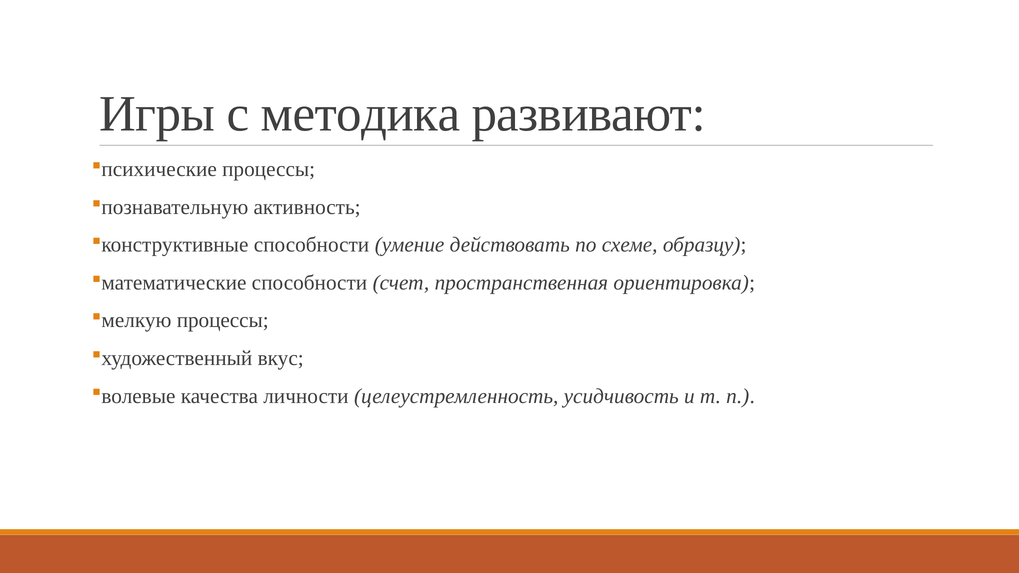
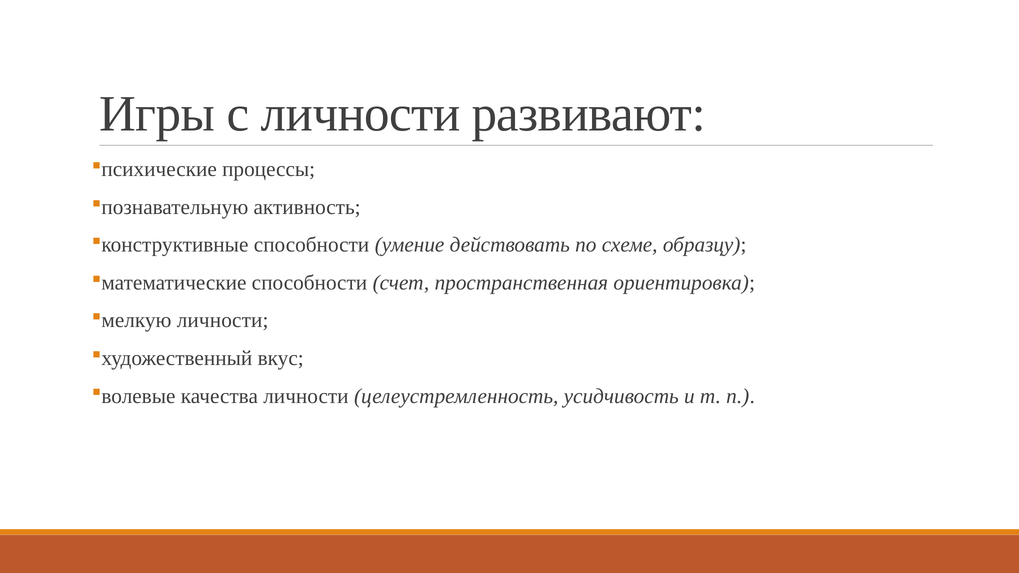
с методика: методика -> личности (361, 114)
процессы: процессы -> личности (223, 321)
